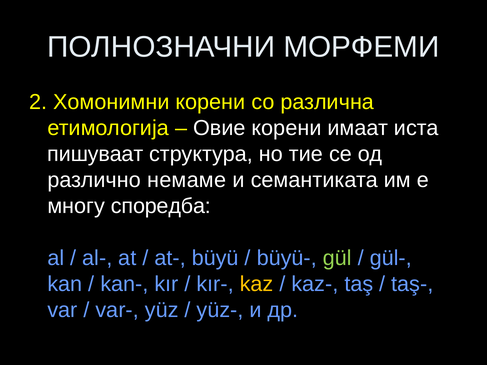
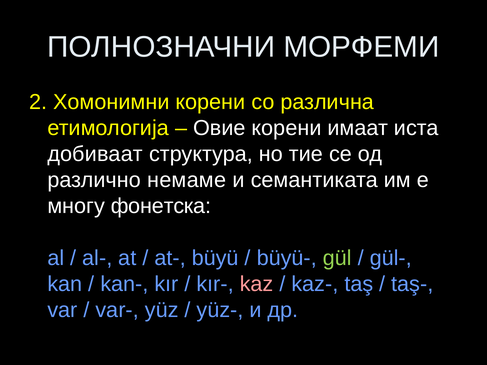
пишуваат: пишуваат -> добиваат (95, 154)
споредба: споредба -> фонетска (161, 206)
kaz colour: yellow -> pink (257, 284)
